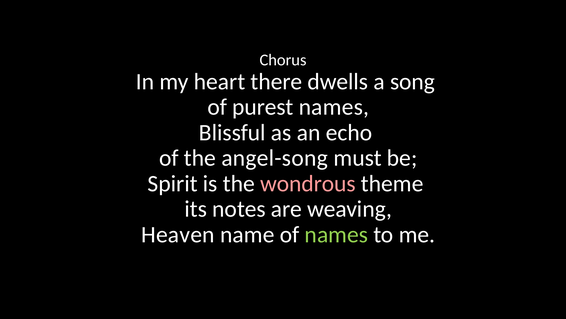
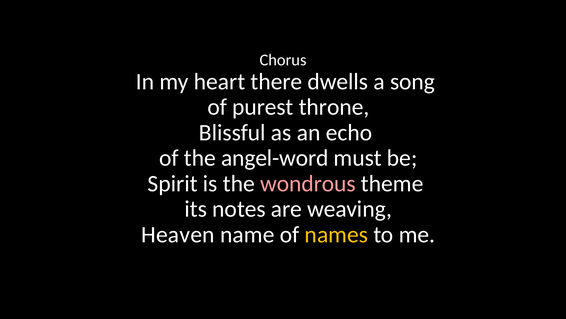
purest names: names -> throne (334, 107)
angel-song: angel-song -> angel-word (275, 158)
names colour: light green -> yellow (336, 234)
